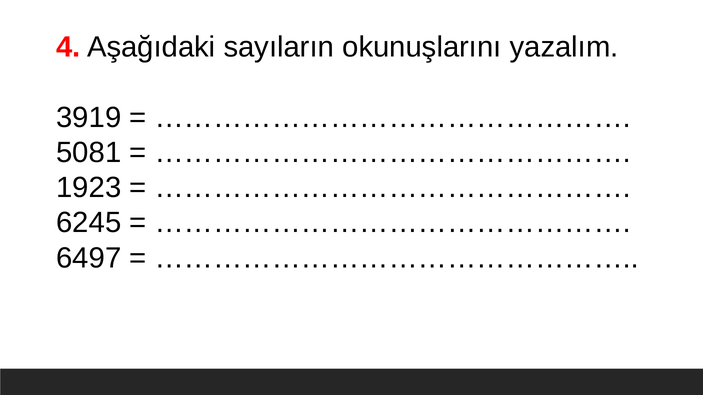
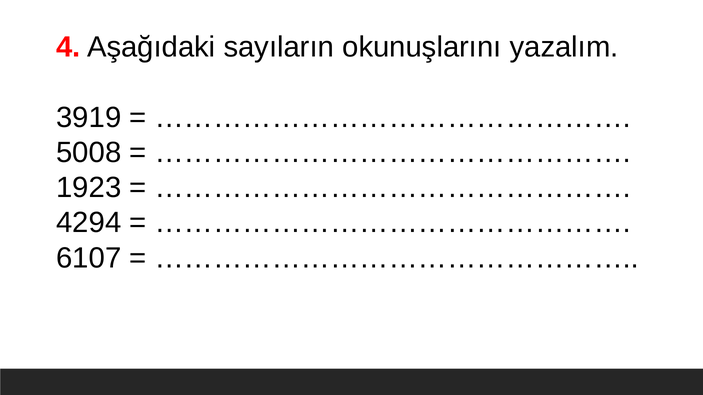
5081: 5081 -> 5008 (89, 153)
6245: 6245 -> 4294 (89, 223)
6497: 6497 -> 6107 (89, 258)
